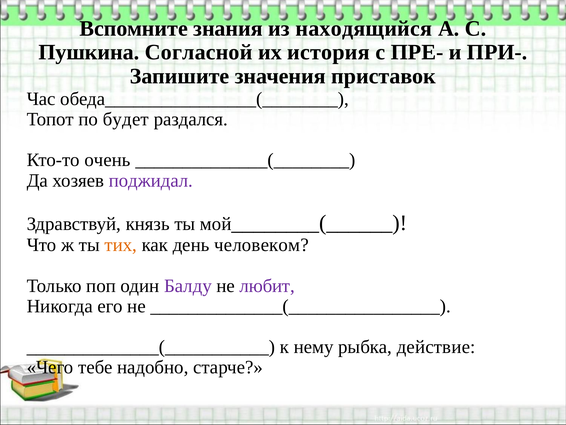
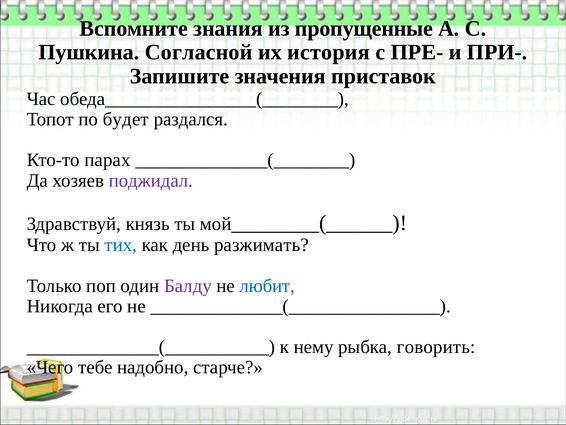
находящийся: находящийся -> пропущенные (364, 28)
очень: очень -> парах (107, 160)
тих colour: orange -> blue (121, 245)
человеком: человеком -> разжимать (261, 245)
любит colour: purple -> blue (267, 285)
действие: действие -> говорить (436, 347)
